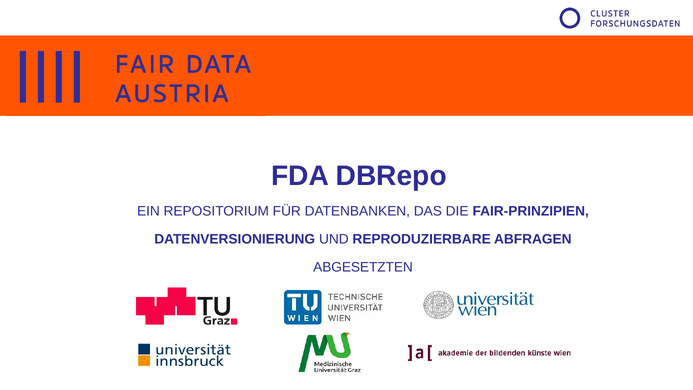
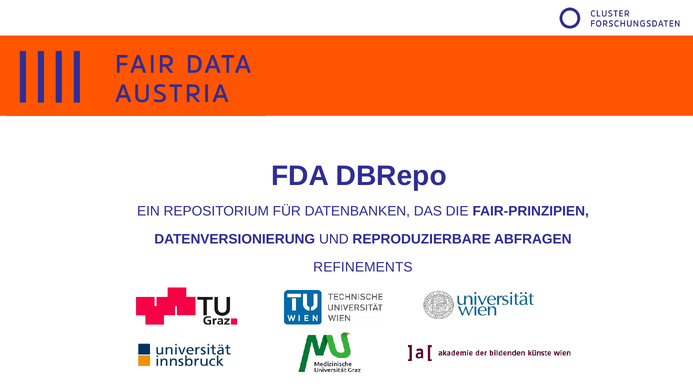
ABGESETZTEN: ABGESETZTEN -> REFINEMENTS (363, 267)
